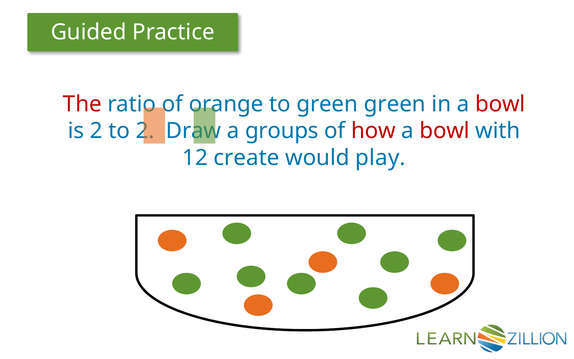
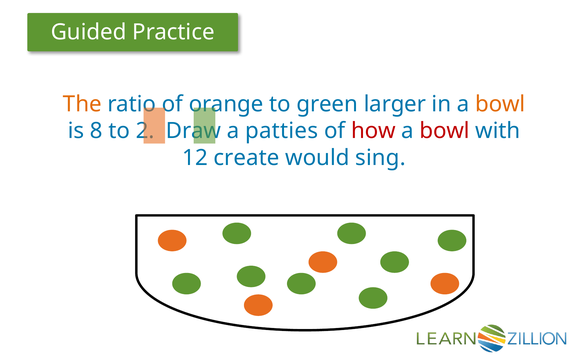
The colour: red -> orange (82, 104)
green green: green -> larger (395, 104)
bowl colour: red -> orange (500, 104)
is 2: 2 -> 8 (96, 131)
groups: groups -> patties (282, 131)
play: play -> sing (381, 158)
